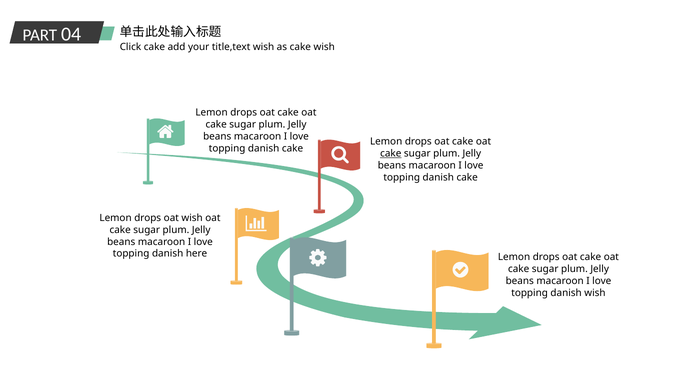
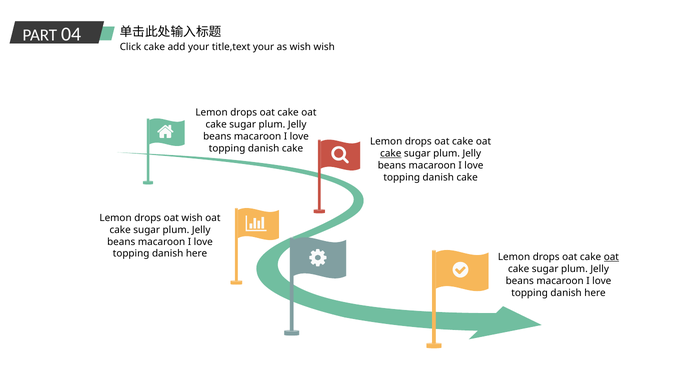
title,text wish: wish -> your (264, 47)
as cake: cake -> wish (300, 47)
oat underline: none -> present (611, 258)
wish: wish -> here (595, 293)
